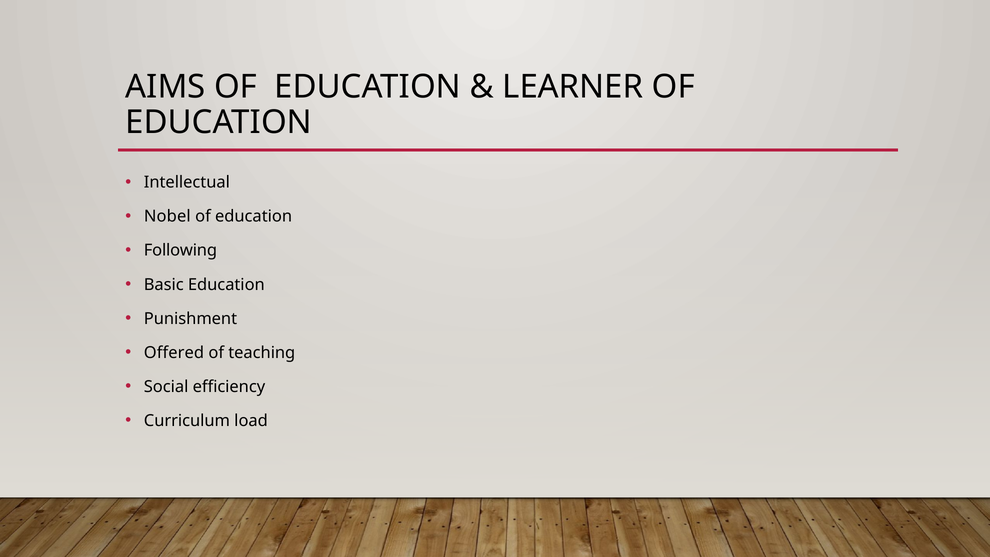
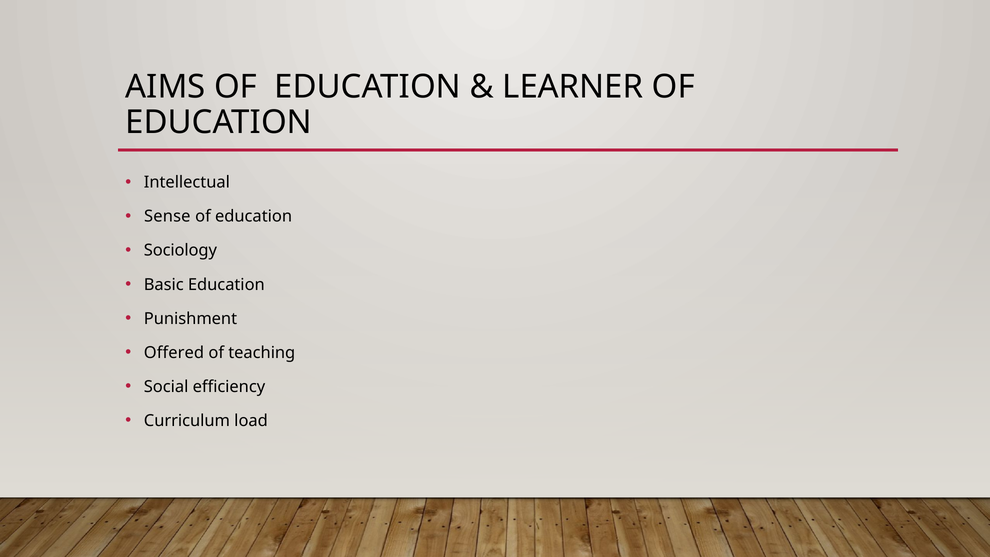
Nobel: Nobel -> Sense (167, 216)
Following: Following -> Sociology (180, 250)
